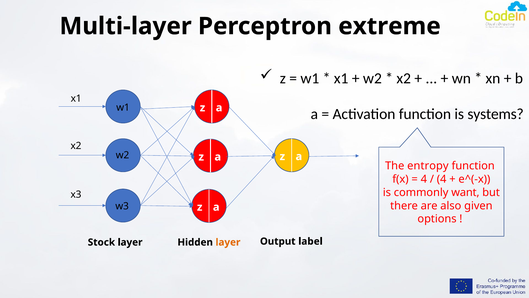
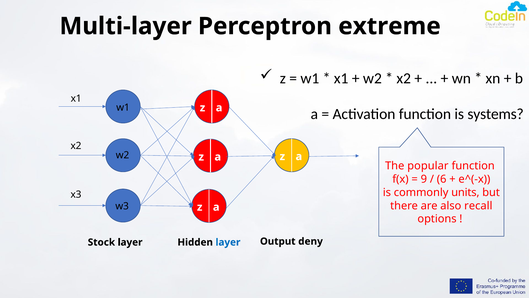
entropy: entropy -> popular (428, 166)
4: 4 -> 9 (424, 179)
4: 4 -> 6 (442, 179)
want: want -> units (465, 192)
given: given -> recall (478, 205)
layer colour: orange -> blue (228, 242)
label: label -> deny (311, 241)
